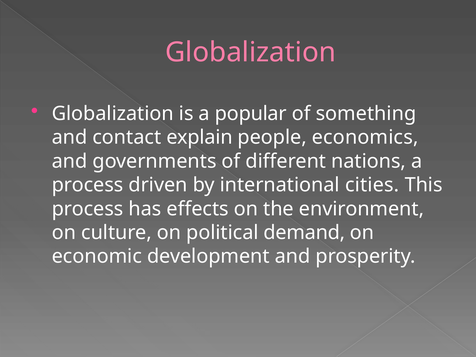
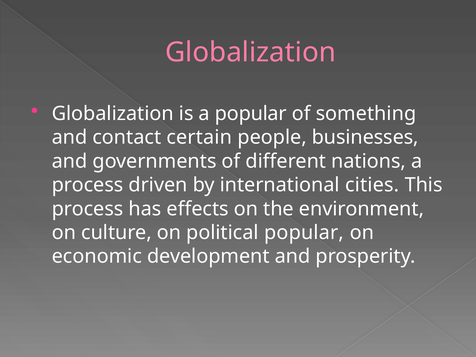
explain: explain -> certain (199, 137)
economics: economics -> businesses (365, 137)
political demand: demand -> popular (304, 233)
